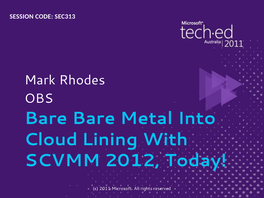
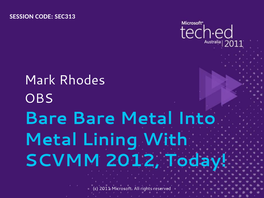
Cloud: Cloud -> Metal (51, 139)
